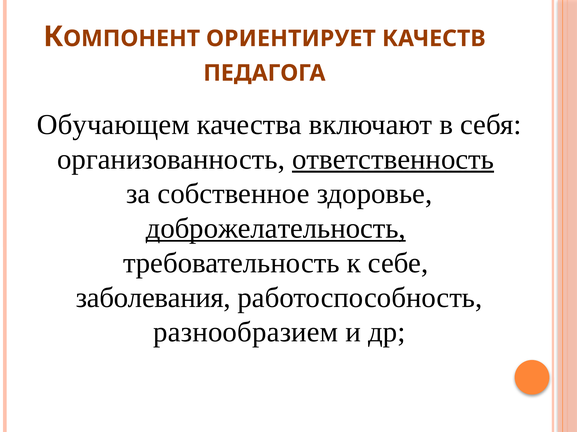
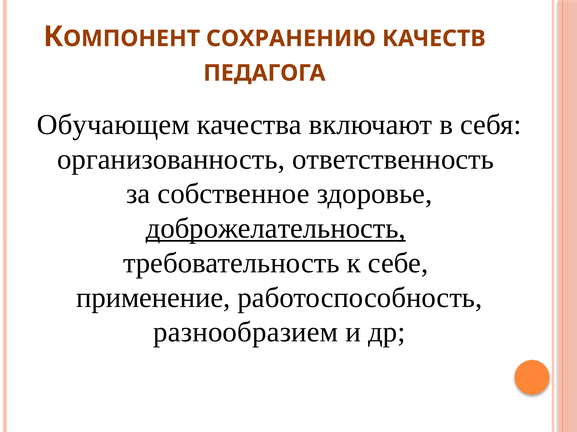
ОРИЕНТИРУЕТ: ОРИЕНТИРУЕТ -> СОХРАНЕНИЮ (291, 39)
ответственность underline: present -> none (393, 160)
заболевания: заболевания -> применение (153, 298)
